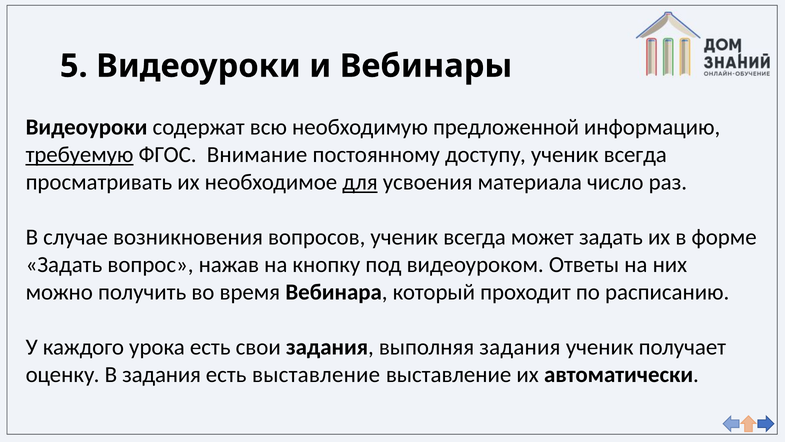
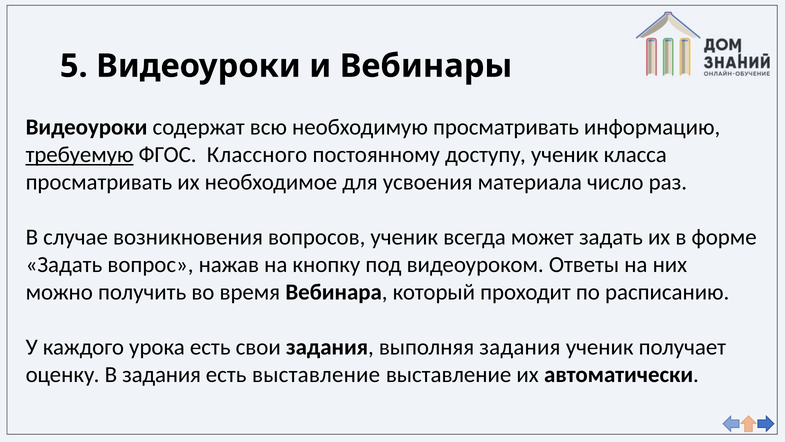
необходимую предложенной: предложенной -> просматривать (506, 127)
Внимание: Внимание -> Классного (257, 155)
доступу ученик всегда: всегда -> класса (635, 155)
для underline: present -> none (360, 182)
